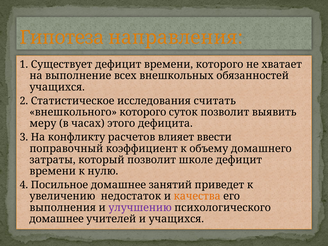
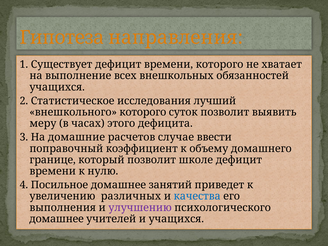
считать: считать -> лучший (215, 101)
конфликту: конфликту -> домашние (76, 137)
влияет: влияет -> случае (176, 137)
затраты: затраты -> границе (53, 160)
недостаток: недостаток -> различных (131, 196)
качества colour: orange -> blue (197, 196)
